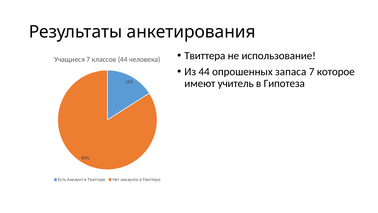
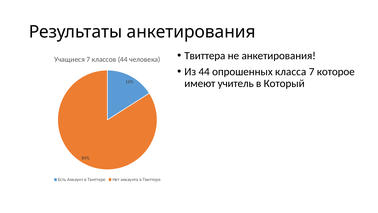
не использование: использование -> анкетирования (279, 56)
запаса: запаса -> класса (291, 71)
Гипотеза: Гипотеза -> Который (284, 83)
